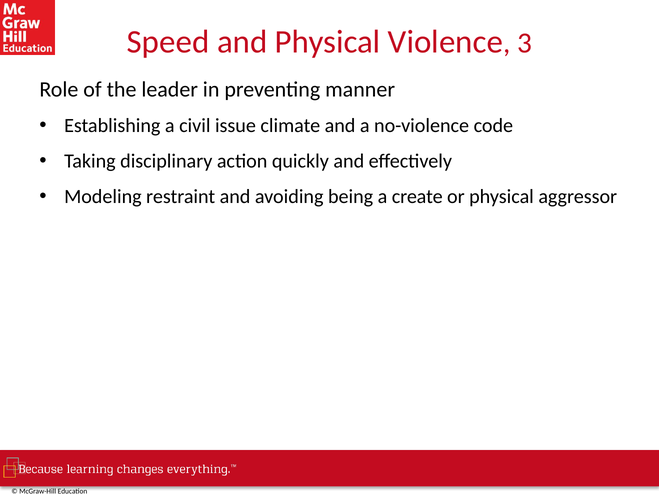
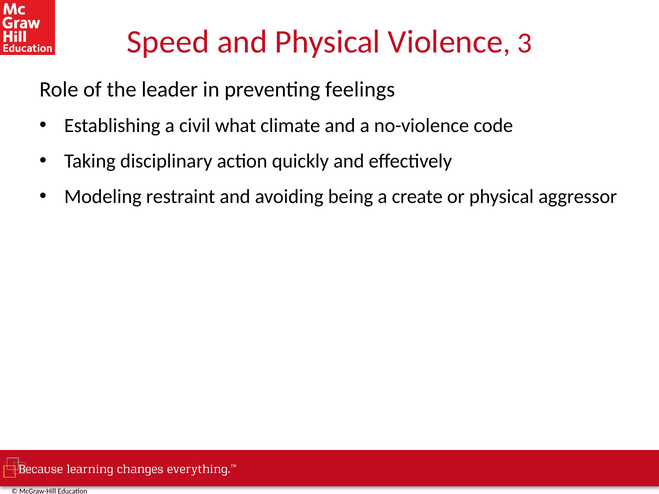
manner: manner -> feelings (360, 89)
issue: issue -> what (236, 126)
